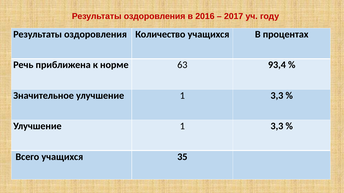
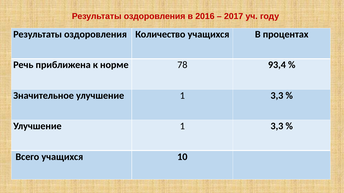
63: 63 -> 78 (182, 65)
35: 35 -> 10 (182, 157)
